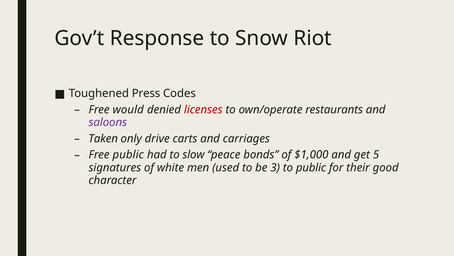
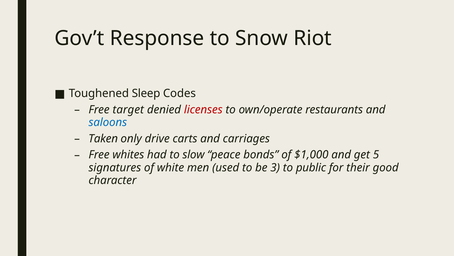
Press: Press -> Sleep (146, 93)
would: would -> target (128, 109)
saloons colour: purple -> blue (108, 122)
Free public: public -> whites (128, 154)
